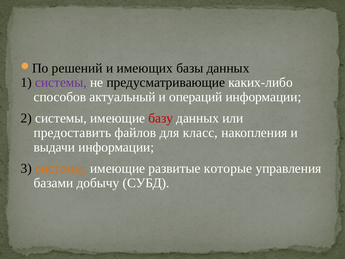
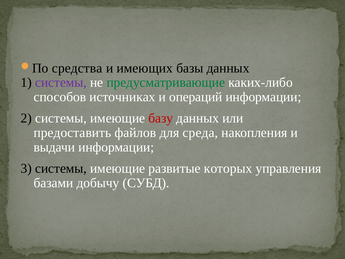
решений: решений -> средства (77, 68)
предусматривающие colour: black -> green (166, 82)
актуальный: актуальный -> источниках (122, 97)
класс: класс -> среда (200, 133)
системы colour: orange -> black (61, 168)
которые: которые -> которых (228, 168)
